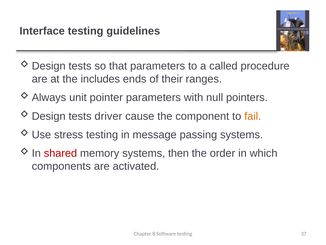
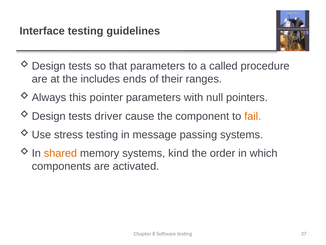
unit: unit -> this (78, 97)
shared colour: red -> orange (60, 153)
then: then -> kind (178, 153)
